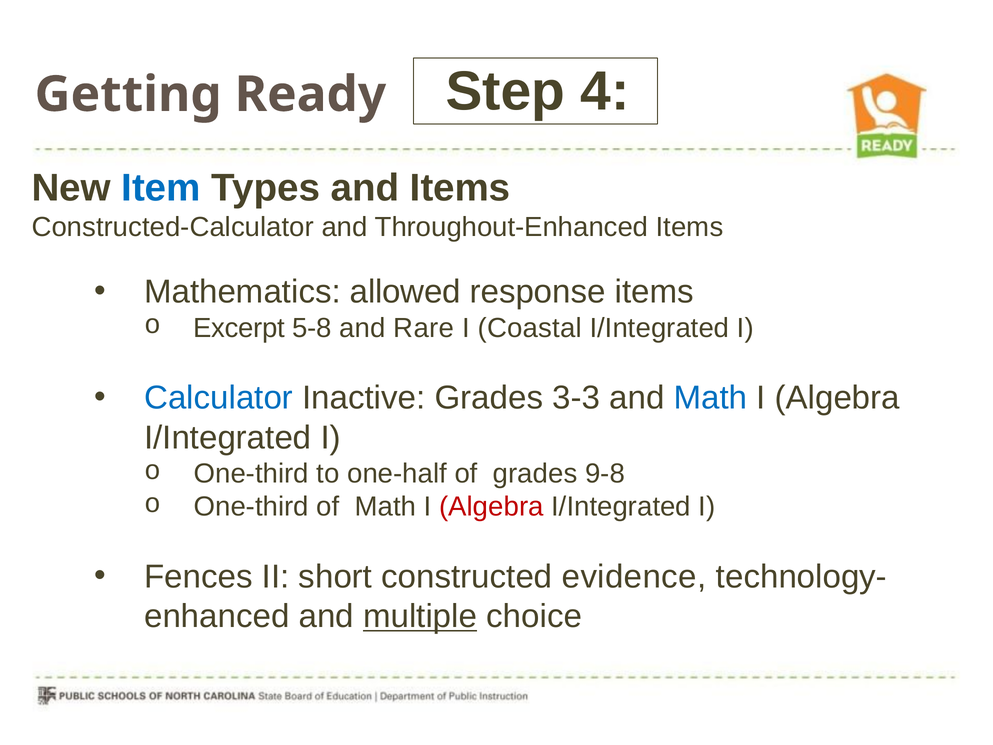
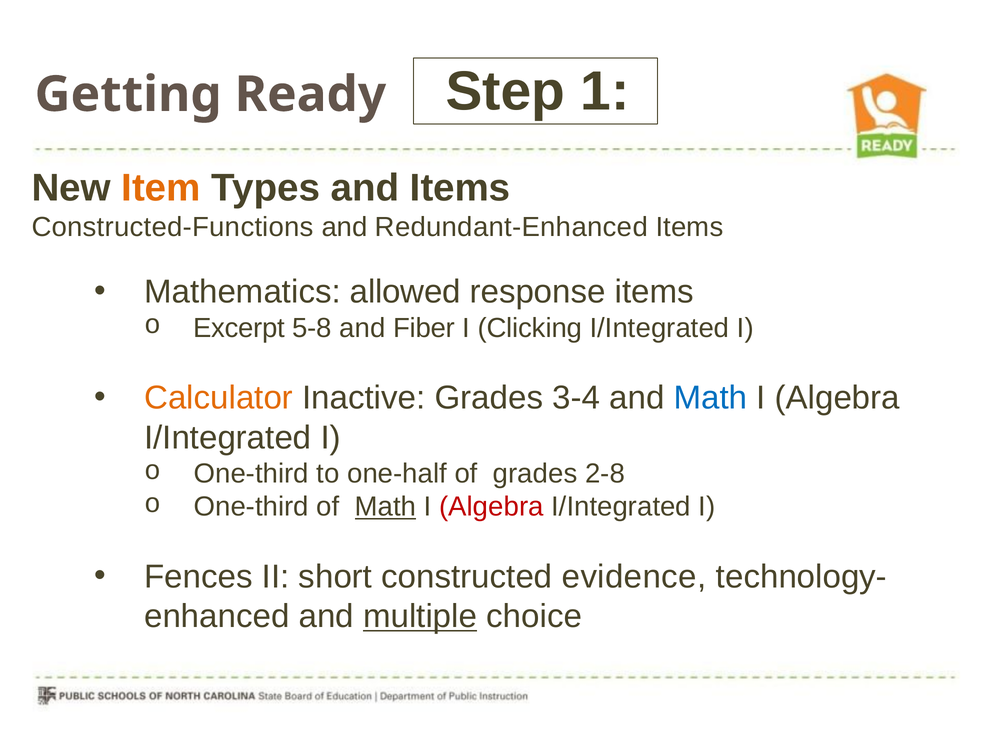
4: 4 -> 1 (605, 92)
Item colour: blue -> orange (161, 188)
Constructed-Calculator: Constructed-Calculator -> Constructed-Functions (173, 227)
Throughout-Enhanced: Throughout-Enhanced -> Redundant-Enhanced (511, 227)
Rare: Rare -> Fiber (424, 328)
Coastal: Coastal -> Clicking (530, 328)
Calculator colour: blue -> orange (219, 398)
3-3: 3-3 -> 3-4 (576, 398)
9-8: 9-8 -> 2-8 (605, 474)
Math underline: none -> present (385, 507)
